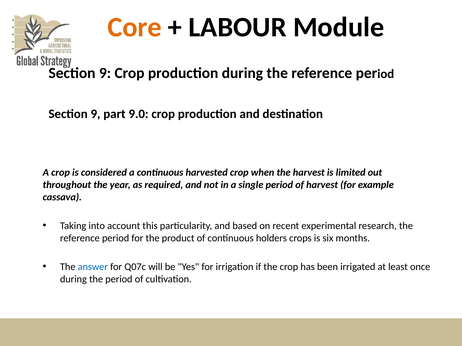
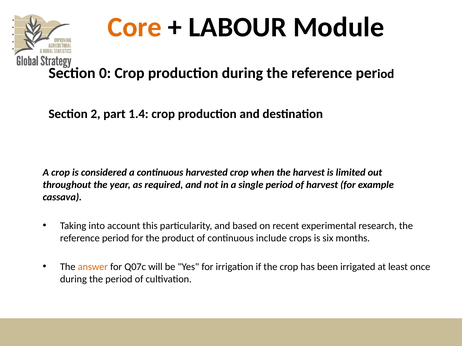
9: 9 -> 0 (105, 73)
9: 9 -> 2 (96, 114)
9.0: 9.0 -> 1.4 (139, 114)
holders: holders -> include (271, 238)
answer colour: blue -> orange (93, 267)
